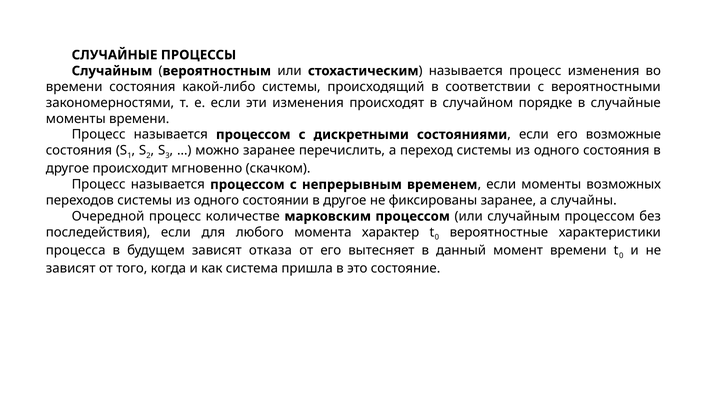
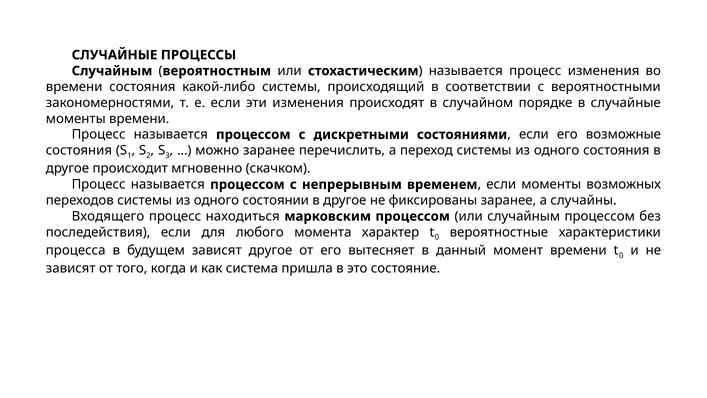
Очередной: Очередной -> Входящего (108, 216)
количестве: количестве -> находиться (243, 216)
зависят отказа: отказа -> другое (271, 250)
